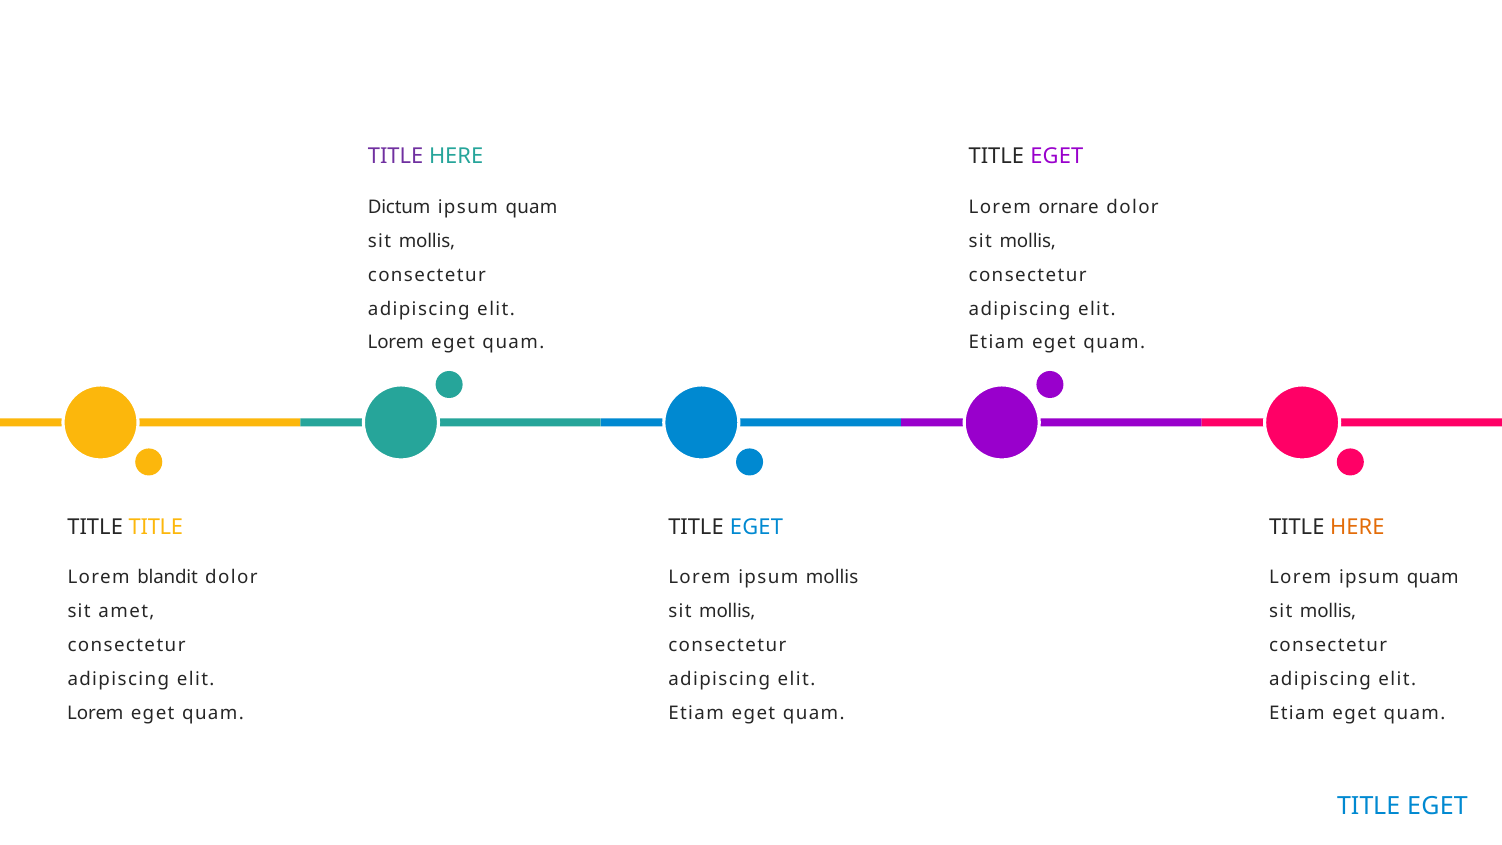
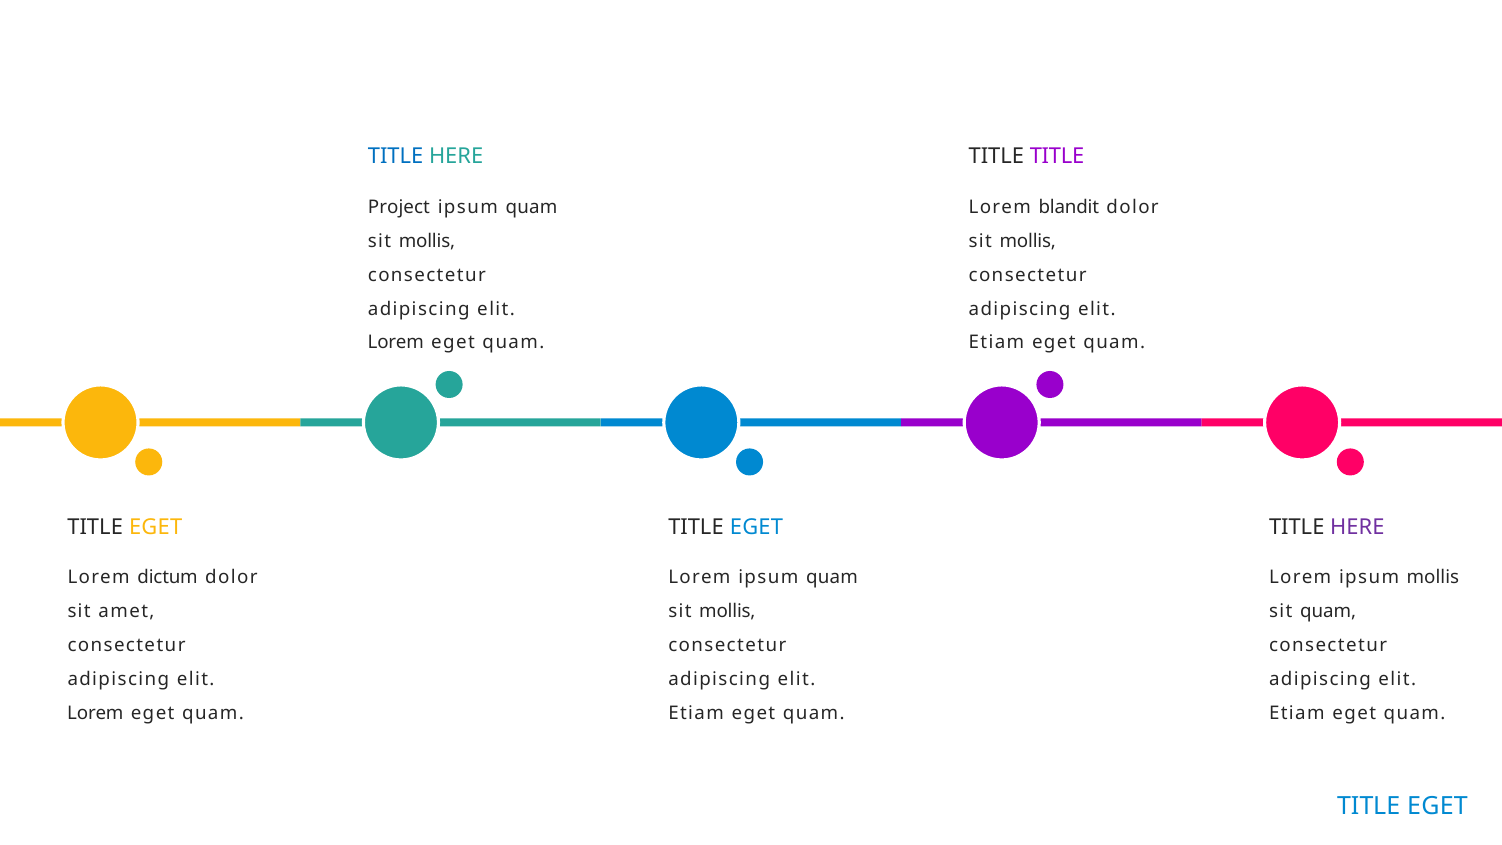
TITLE colour: purple -> blue (396, 157)
EGET: EGET -> TITLE (1057, 157)
Dictum: Dictum -> Project (399, 207)
ornare: ornare -> blandit (1069, 207)
TITLE: TITLE -> EGET (156, 527)
HERE colour: orange -> purple (1357, 527)
blandit: blandit -> dictum (168, 578)
Lorem ipsum mollis: mollis -> quam (832, 578)
Lorem ipsum quam: quam -> mollis (1433, 578)
mollis: mollis -> quam (1328, 611)
